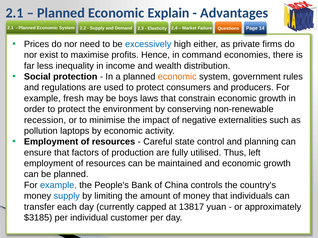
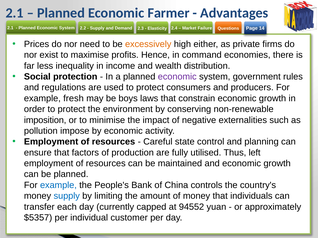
Explain: Explain -> Farmer (169, 13)
excessively colour: blue -> orange (148, 44)
economic colour: orange -> purple (177, 77)
recession: recession -> imposition (45, 120)
laptops: laptops -> impose (75, 131)
13817: 13817 -> 94552 (192, 207)
$3185: $3185 -> $5357 (38, 218)
